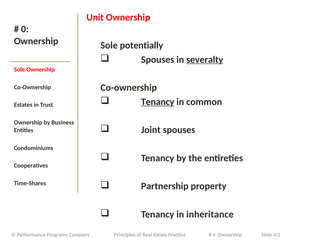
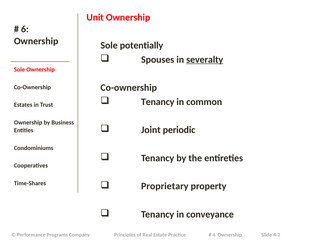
0: 0 -> 6 (25, 29)
Tenancy underline: present -> none (158, 102)
Joint spouses: spouses -> periodic (179, 130)
Partnership: Partnership -> Proprietary (165, 187)
inheritance: inheritance -> conveyance (210, 215)
